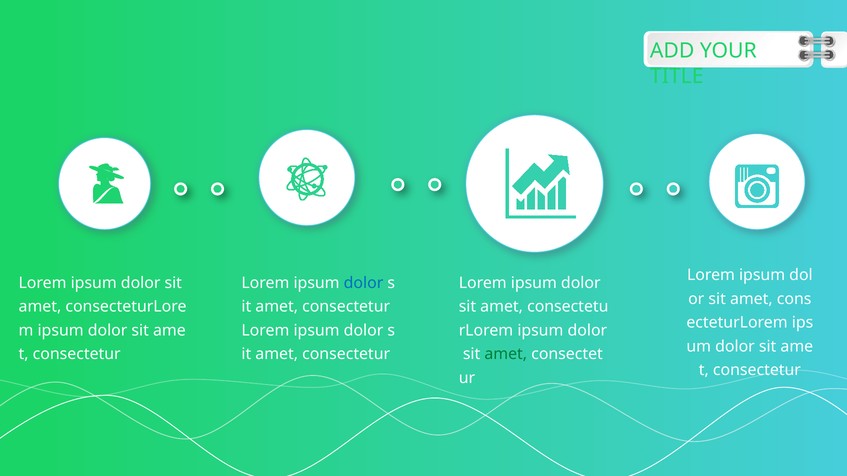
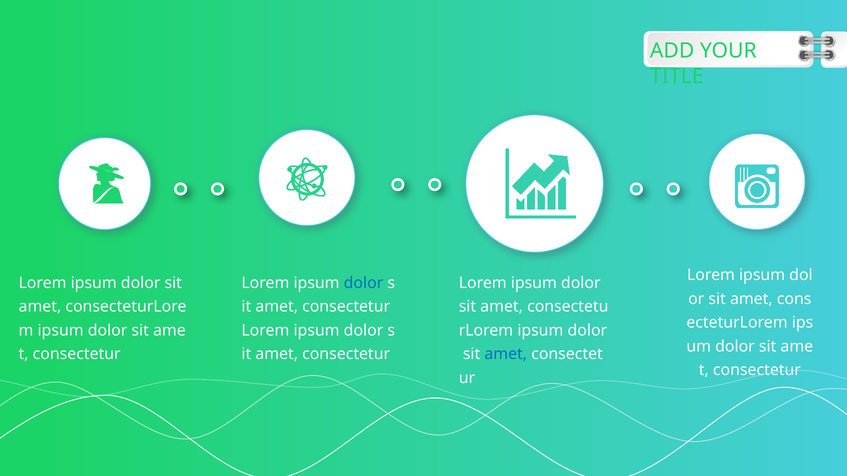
amet colour: green -> blue (506, 354)
